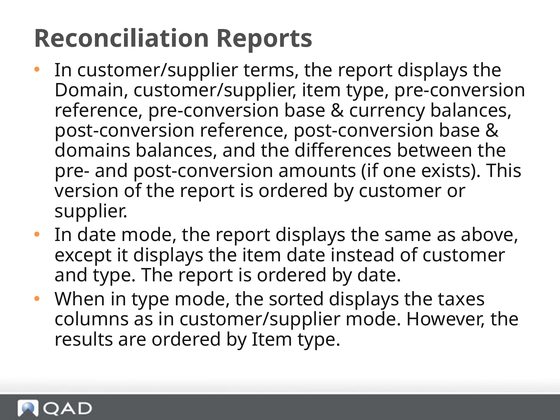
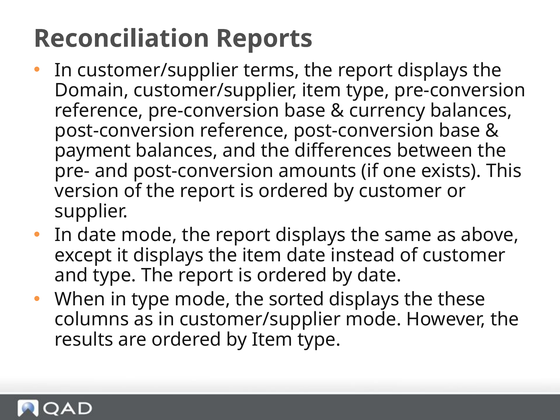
domains: domains -> payment (93, 151)
taxes: taxes -> these (462, 299)
